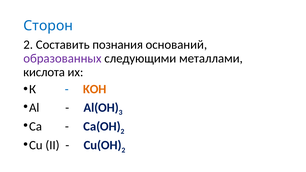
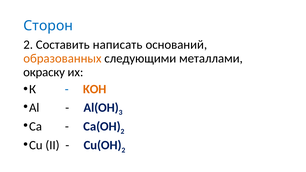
познания: познания -> написать (118, 45)
образованных colour: purple -> orange (62, 58)
кислота: кислота -> окраску (44, 72)
